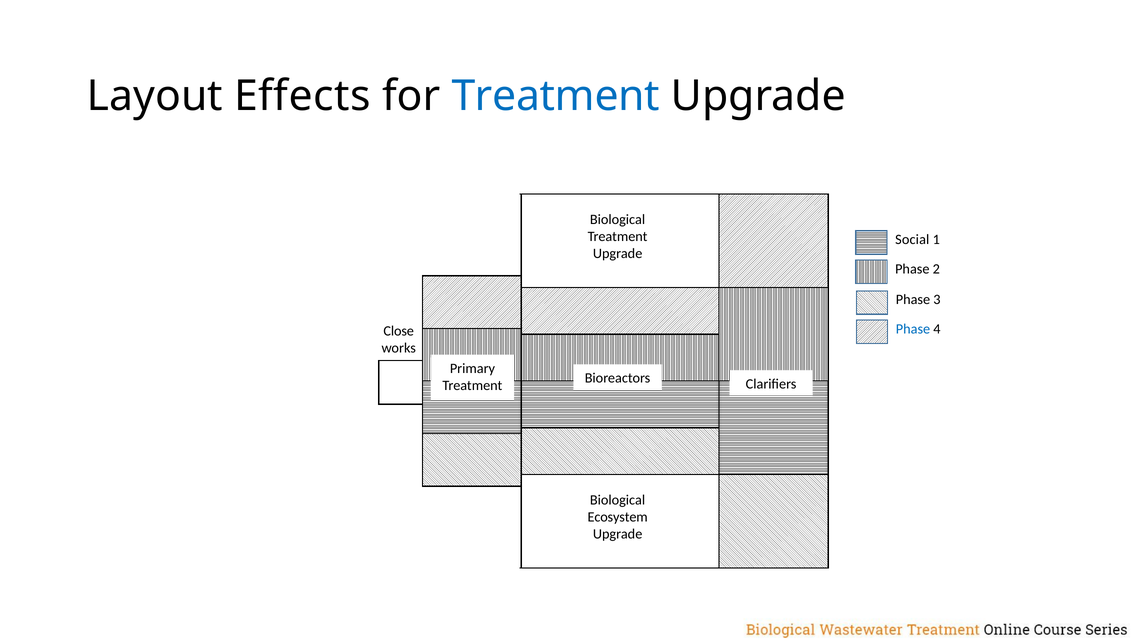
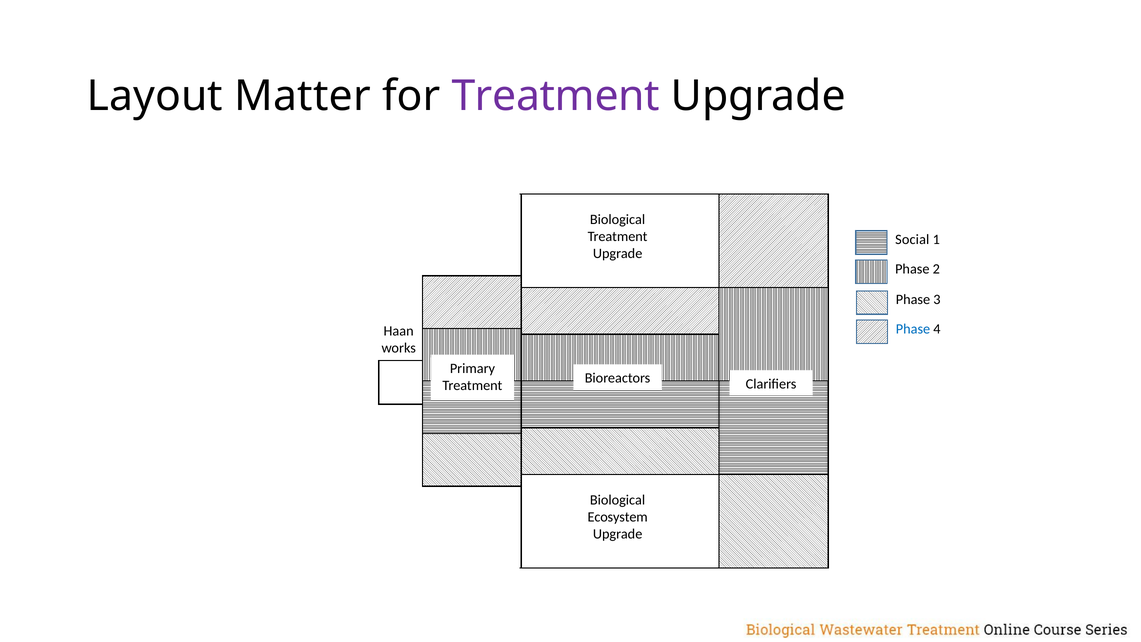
Effects: Effects -> Matter (302, 96)
Treatment colour: blue -> purple (556, 96)
Close: Close -> Haan (399, 331)
